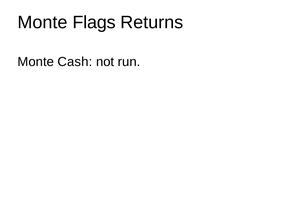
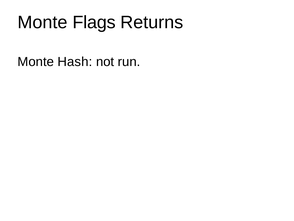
Cash: Cash -> Hash (75, 62)
